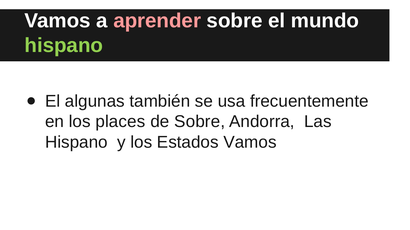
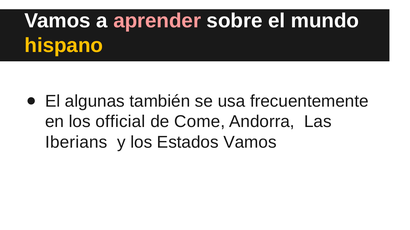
hispano colour: light green -> yellow (64, 45)
places: places -> official (120, 122)
de Sobre: Sobre -> Come (200, 122)
Hispano: Hispano -> Iberians (76, 143)
